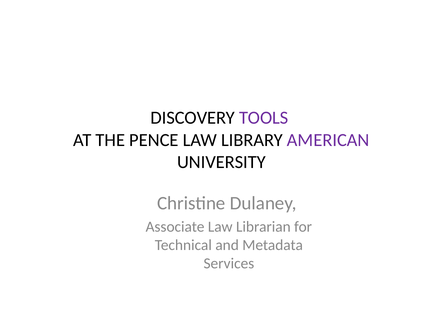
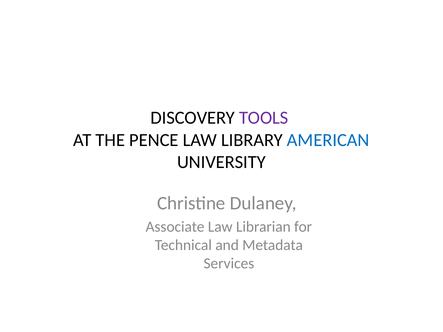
AMERICAN colour: purple -> blue (328, 140)
